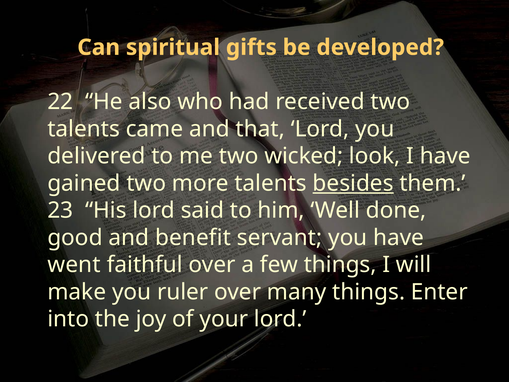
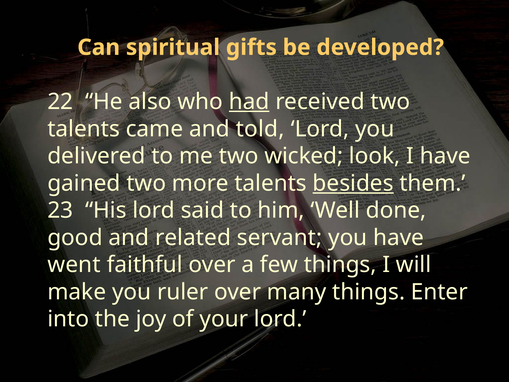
had underline: none -> present (249, 102)
that: that -> told (260, 129)
benefit: benefit -> related (193, 237)
